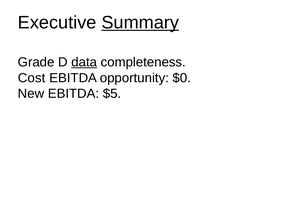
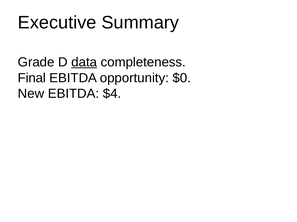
Summary underline: present -> none (140, 23)
Cost: Cost -> Final (32, 78)
$5: $5 -> $4 (112, 94)
